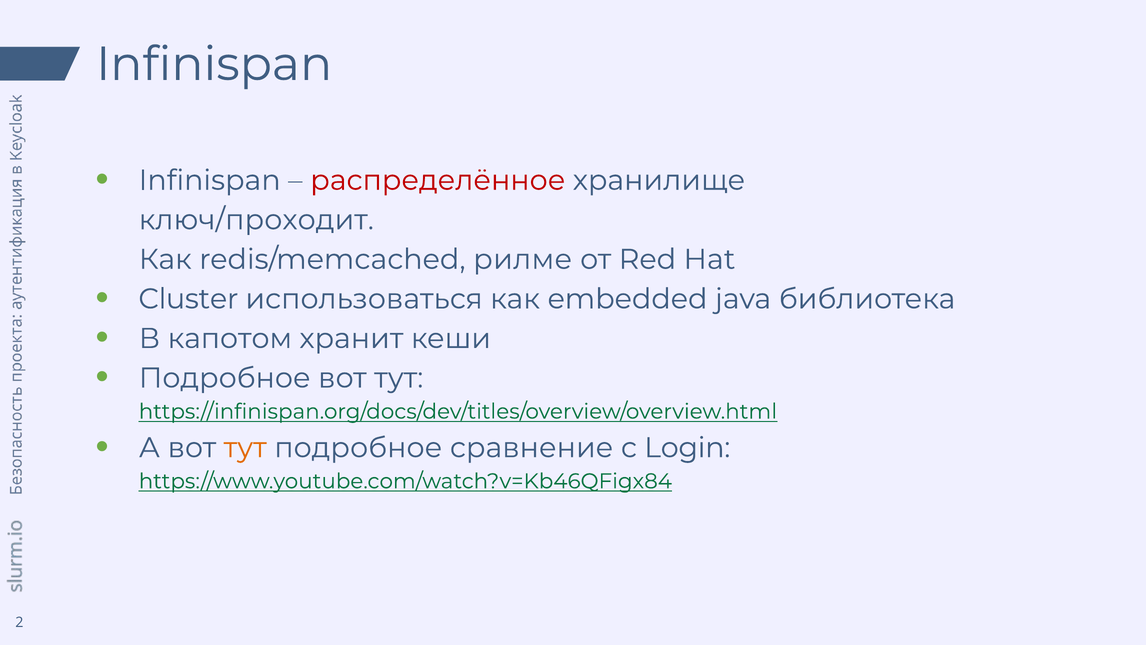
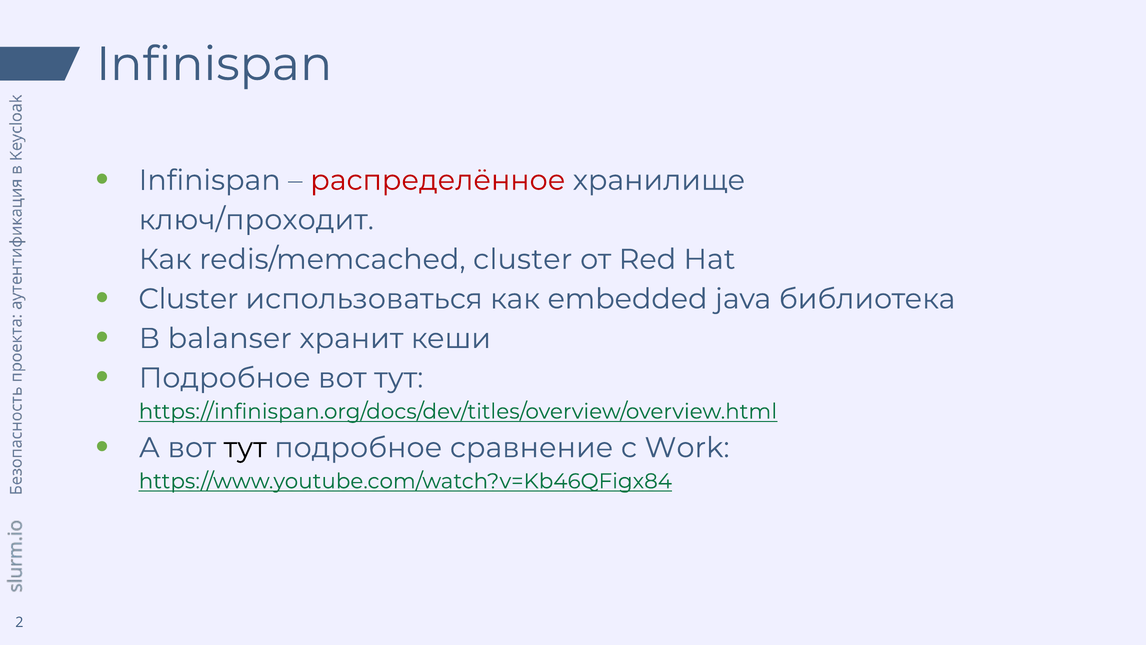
redis/memcached рилме: рилме -> cluster (523, 259)
капотом: капотом -> balanser (230, 338)
тут colour: orange -> black (245, 447)
Login: Login -> Work (687, 447)
